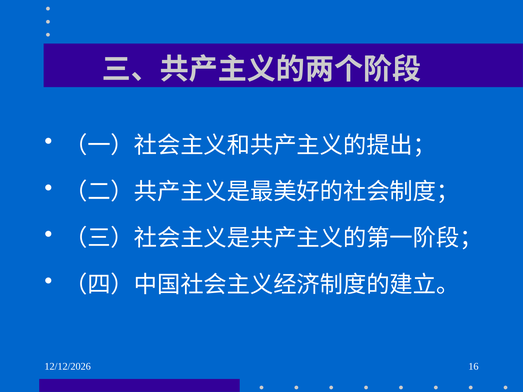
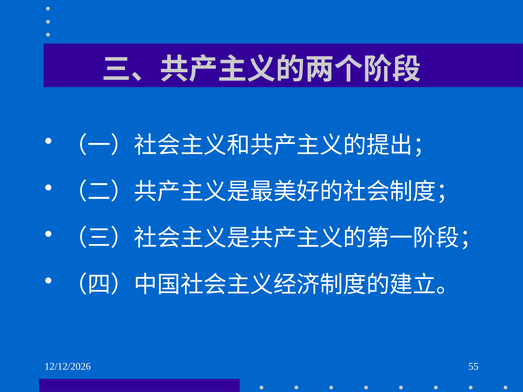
16: 16 -> 55 (473, 367)
